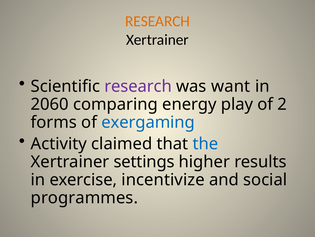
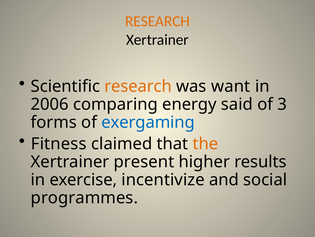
research colour: purple -> orange (138, 86)
2060: 2060 -> 2006 (50, 104)
play: play -> said (237, 104)
2: 2 -> 3 (282, 104)
Activity: Activity -> Fitness (59, 143)
the colour: blue -> orange (205, 143)
settings: settings -> present (144, 161)
